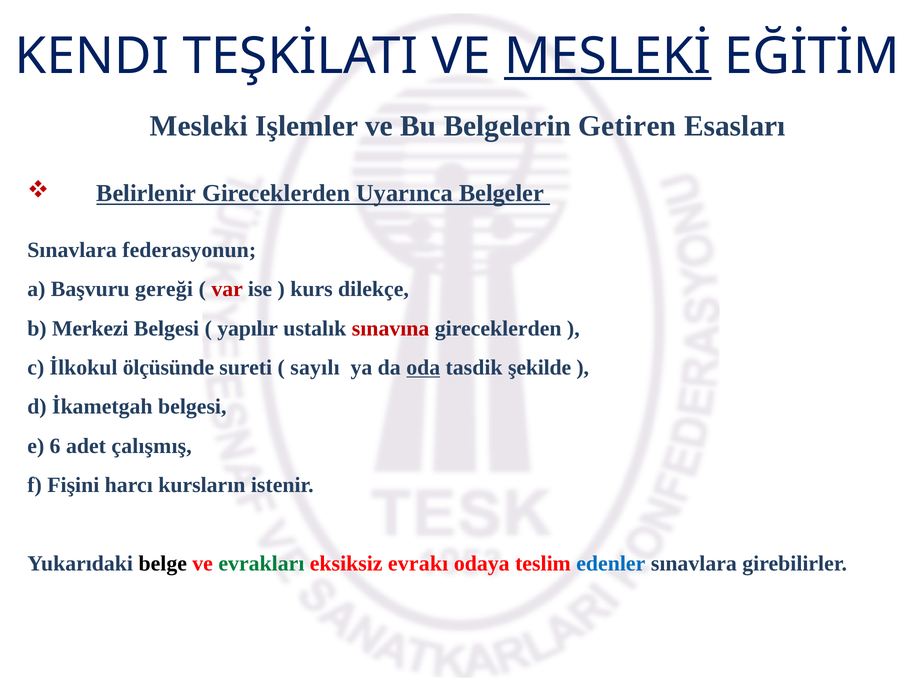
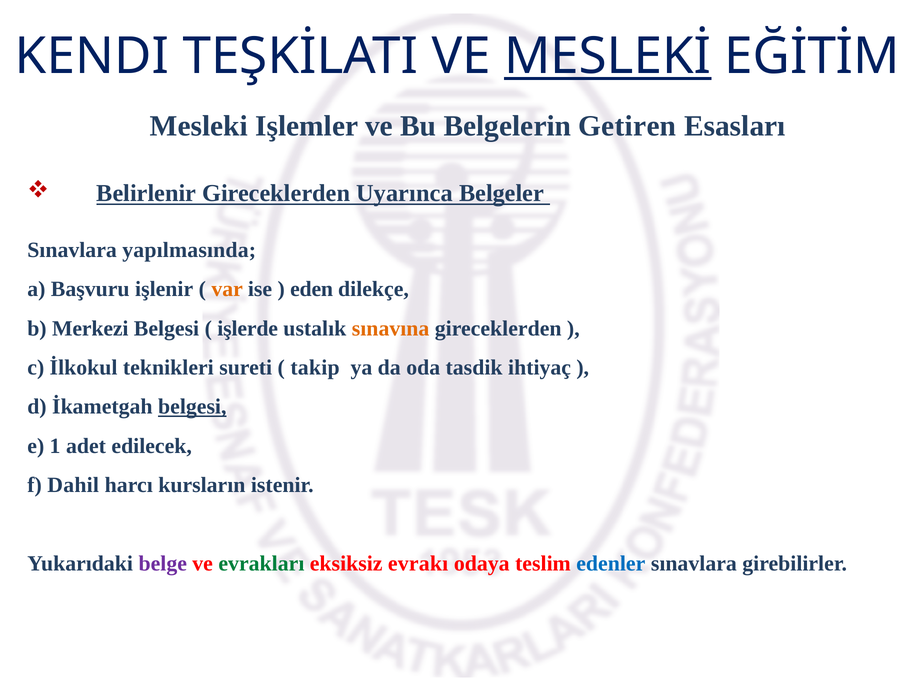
federasyonun: federasyonun -> yapılmasında (189, 250)
gereği: gereği -> işlenir (164, 289)
var colour: red -> orange (227, 289)
kurs: kurs -> eden (312, 289)
yapılır: yapılır -> işlerde (248, 329)
sınavına colour: red -> orange (391, 329)
ölçüsünde: ölçüsünde -> teknikleri (168, 368)
sayılı: sayılı -> takip (315, 368)
oda underline: present -> none (423, 368)
şekilde: şekilde -> ihtiyaç (540, 368)
belgesi underline: none -> present (192, 407)
6: 6 -> 1 (55, 446)
çalışmış: çalışmış -> edilecek (152, 446)
Fişini: Fişini -> Dahil (73, 485)
belge colour: black -> purple (163, 564)
